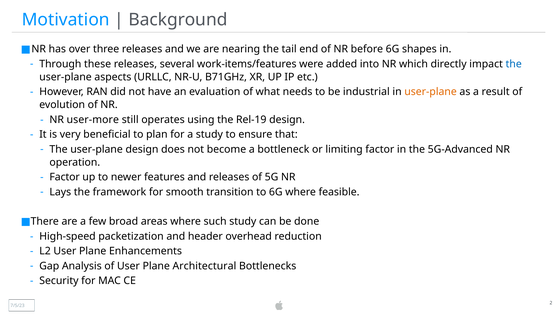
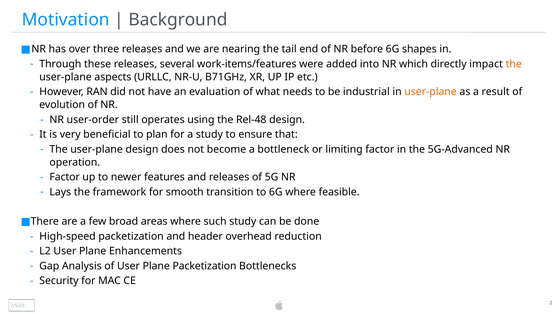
the colour: blue -> orange (514, 64)
user-more: user-more -> user-order (93, 120)
Rel-19: Rel-19 -> Rel-48 (251, 120)
Plane Architectural: Architectural -> Packetization (205, 266)
